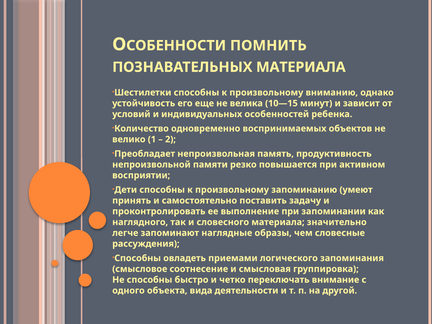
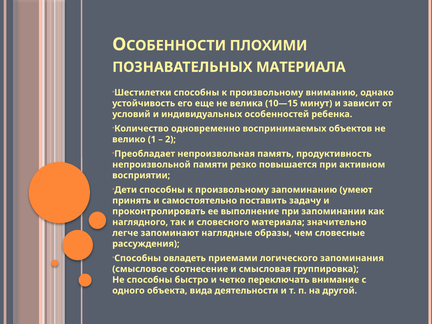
ПОМНИТЬ: ПОМНИТЬ -> ПЛОХИМИ (269, 46)
